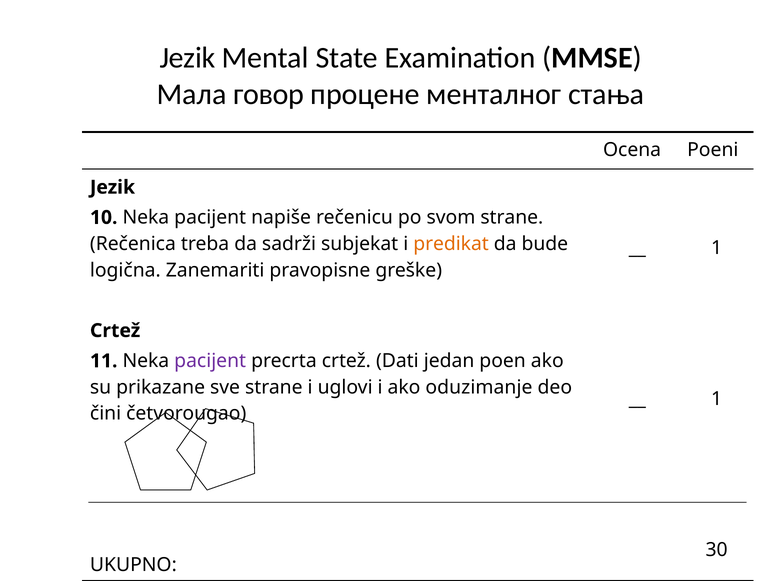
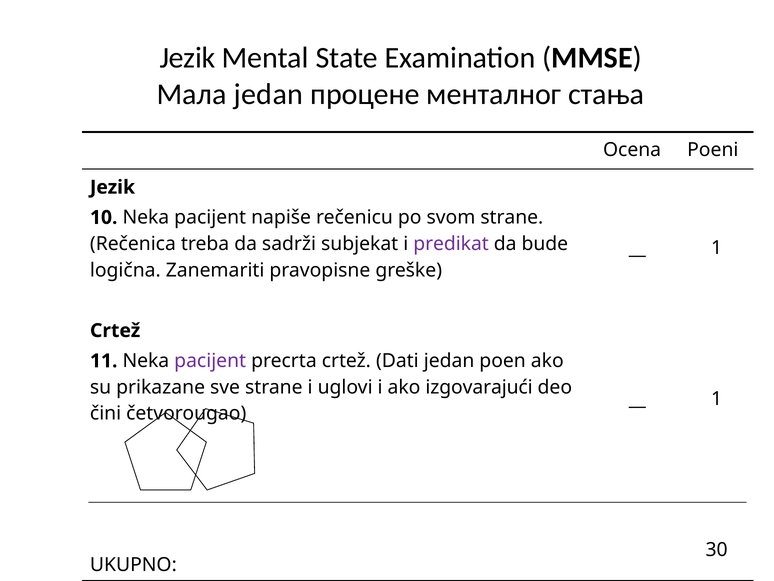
Мала говор: говор -> jedan (268, 94)
predikat colour: orange -> purple (451, 244)
oduzimanje: oduzimanje -> izgovarajući (479, 387)
